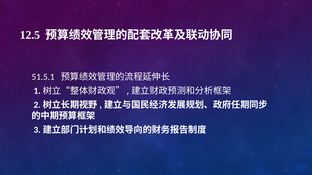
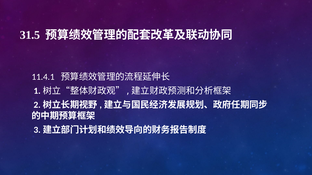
12.5: 12.5 -> 31.5 (30, 35)
51.5.1: 51.5.1 -> 11.4.1 (43, 77)
